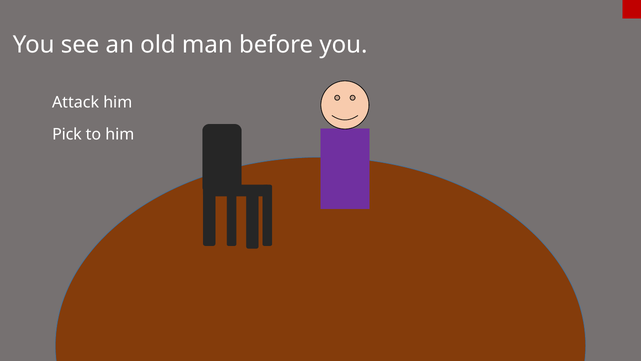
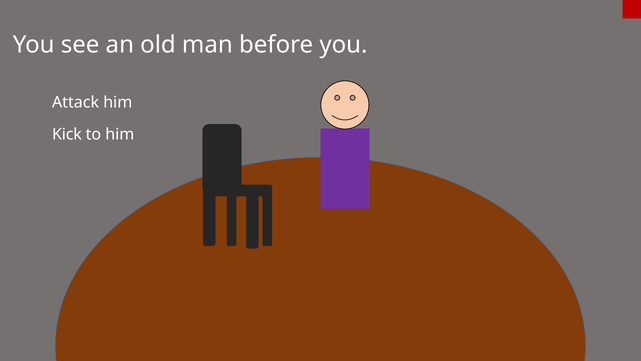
Pick: Pick -> Kick (67, 134)
